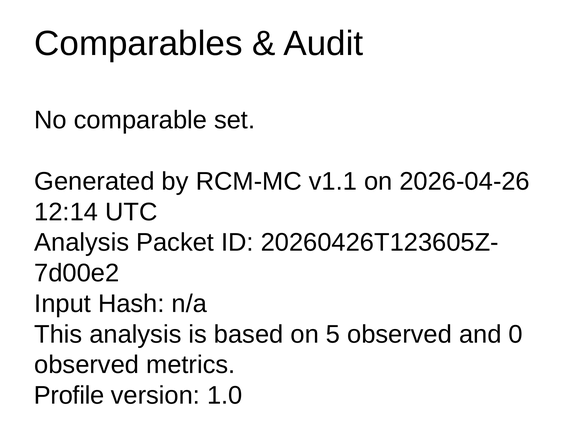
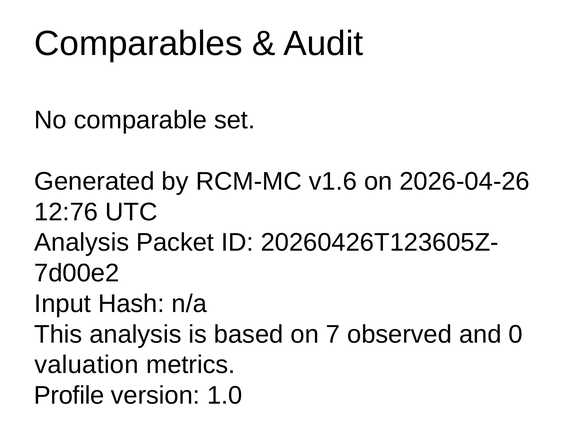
v1.1: v1.1 -> v1.6 (333, 181)
12:14: 12:14 -> 12:76 (66, 212)
5: 5 -> 7 (333, 334)
observed: observed -> valuation (87, 365)
